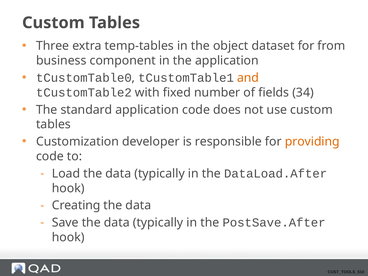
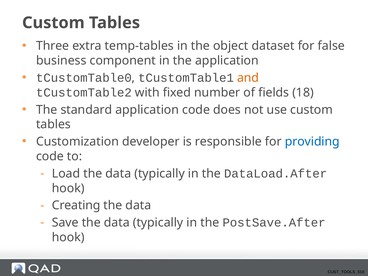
from: from -> false (331, 46)
34: 34 -> 18 (303, 93)
providing colour: orange -> blue (312, 142)
